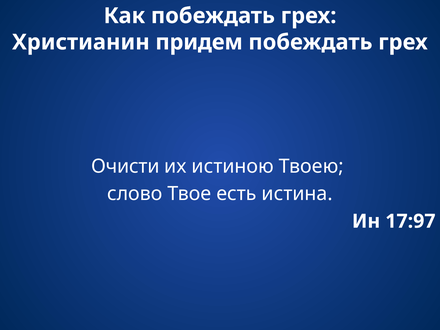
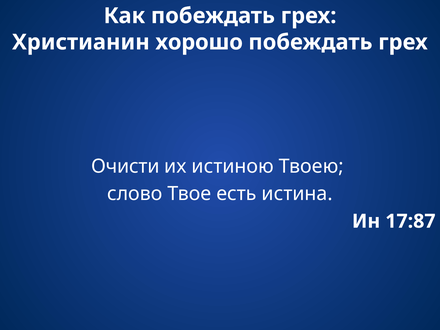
придем: придем -> хорошо (199, 42)
17:97: 17:97 -> 17:87 (410, 221)
